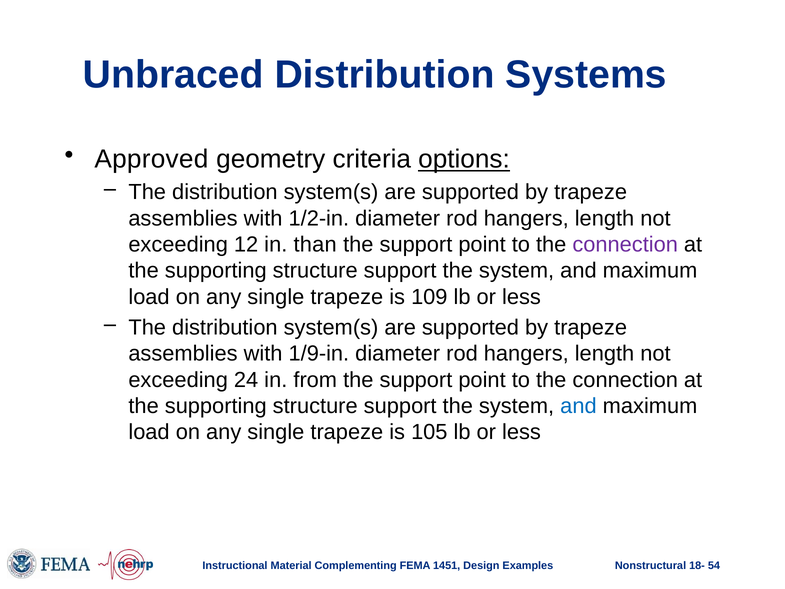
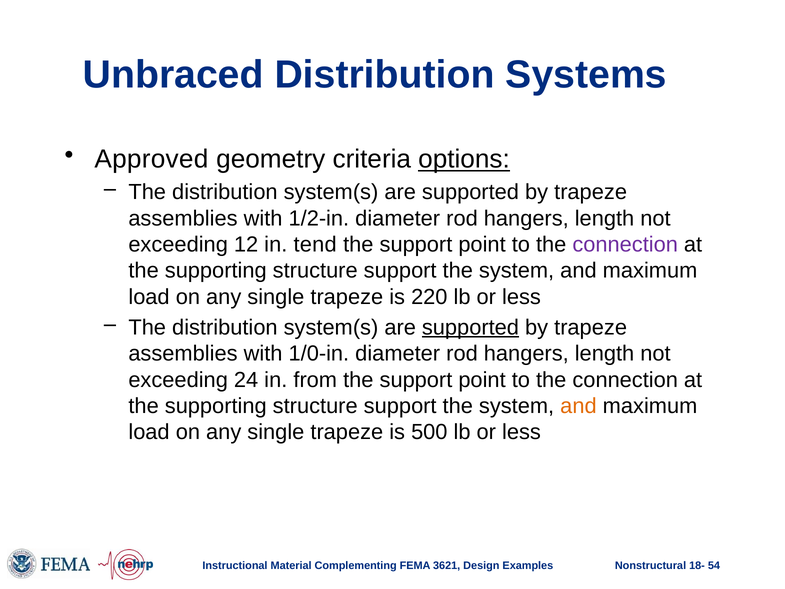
than: than -> tend (315, 244)
109: 109 -> 220 (429, 297)
supported underline: none -> present (470, 327)
1/9-in: 1/9-in -> 1/0-in (319, 353)
and colour: blue -> orange (578, 406)
105: 105 -> 500 (429, 432)
1451: 1451 -> 3621 (447, 565)
